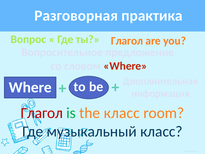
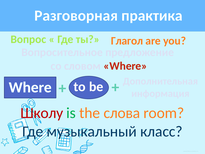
Глагол: Глагол -> Школу (42, 113)
the класс: класс -> слова (122, 113)
